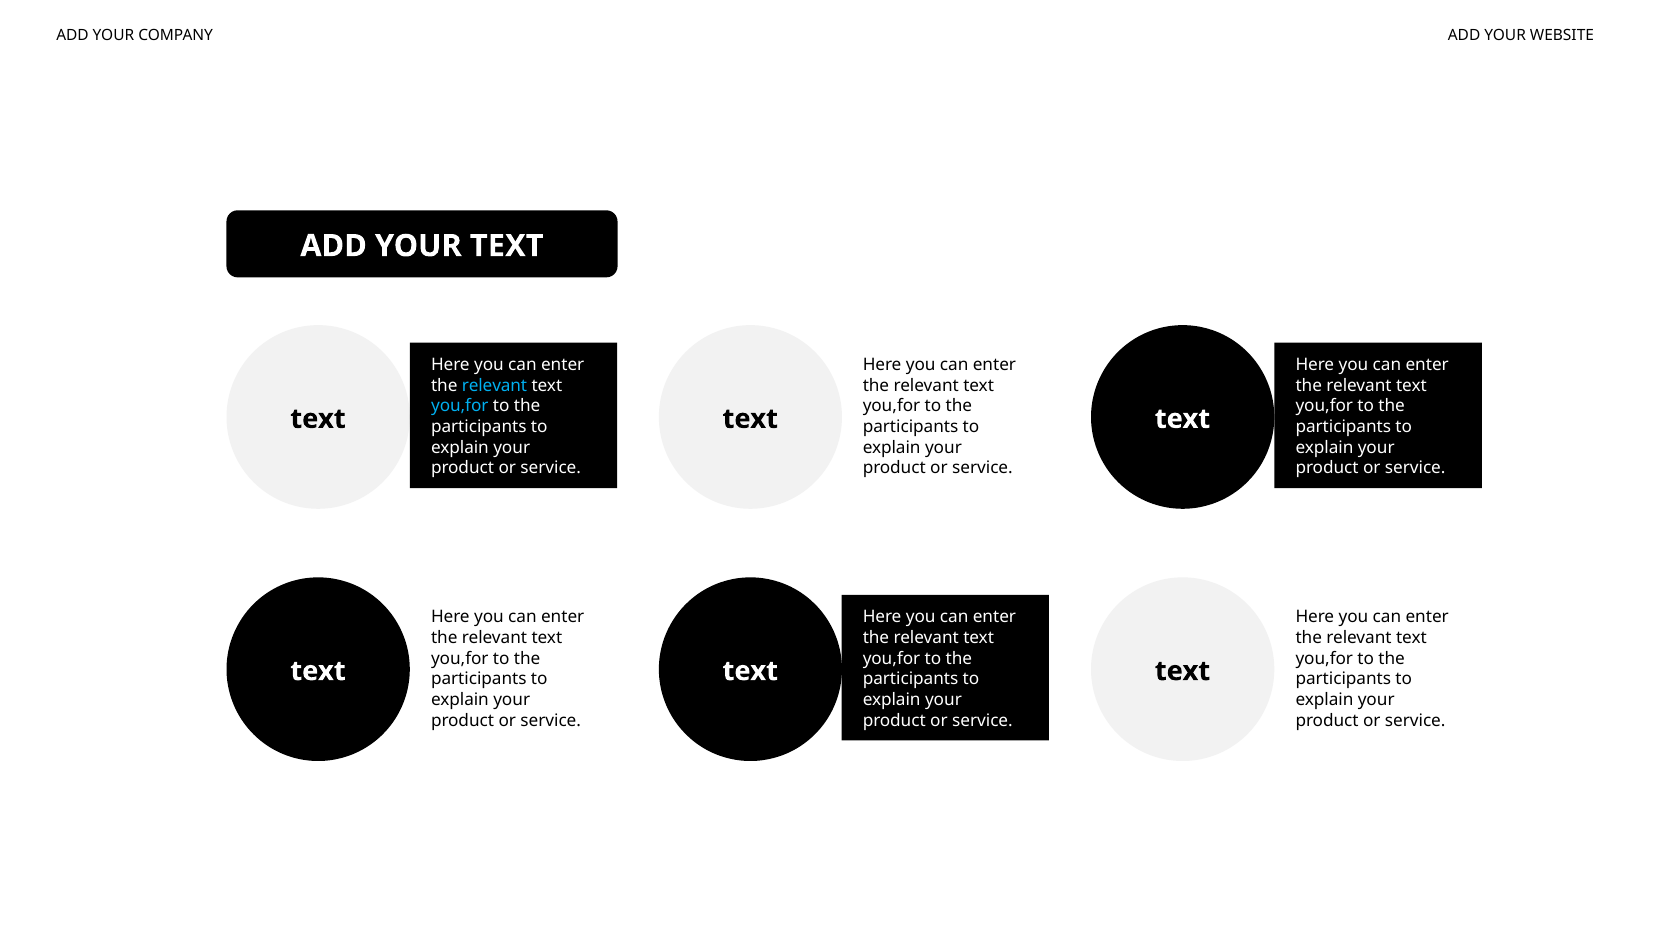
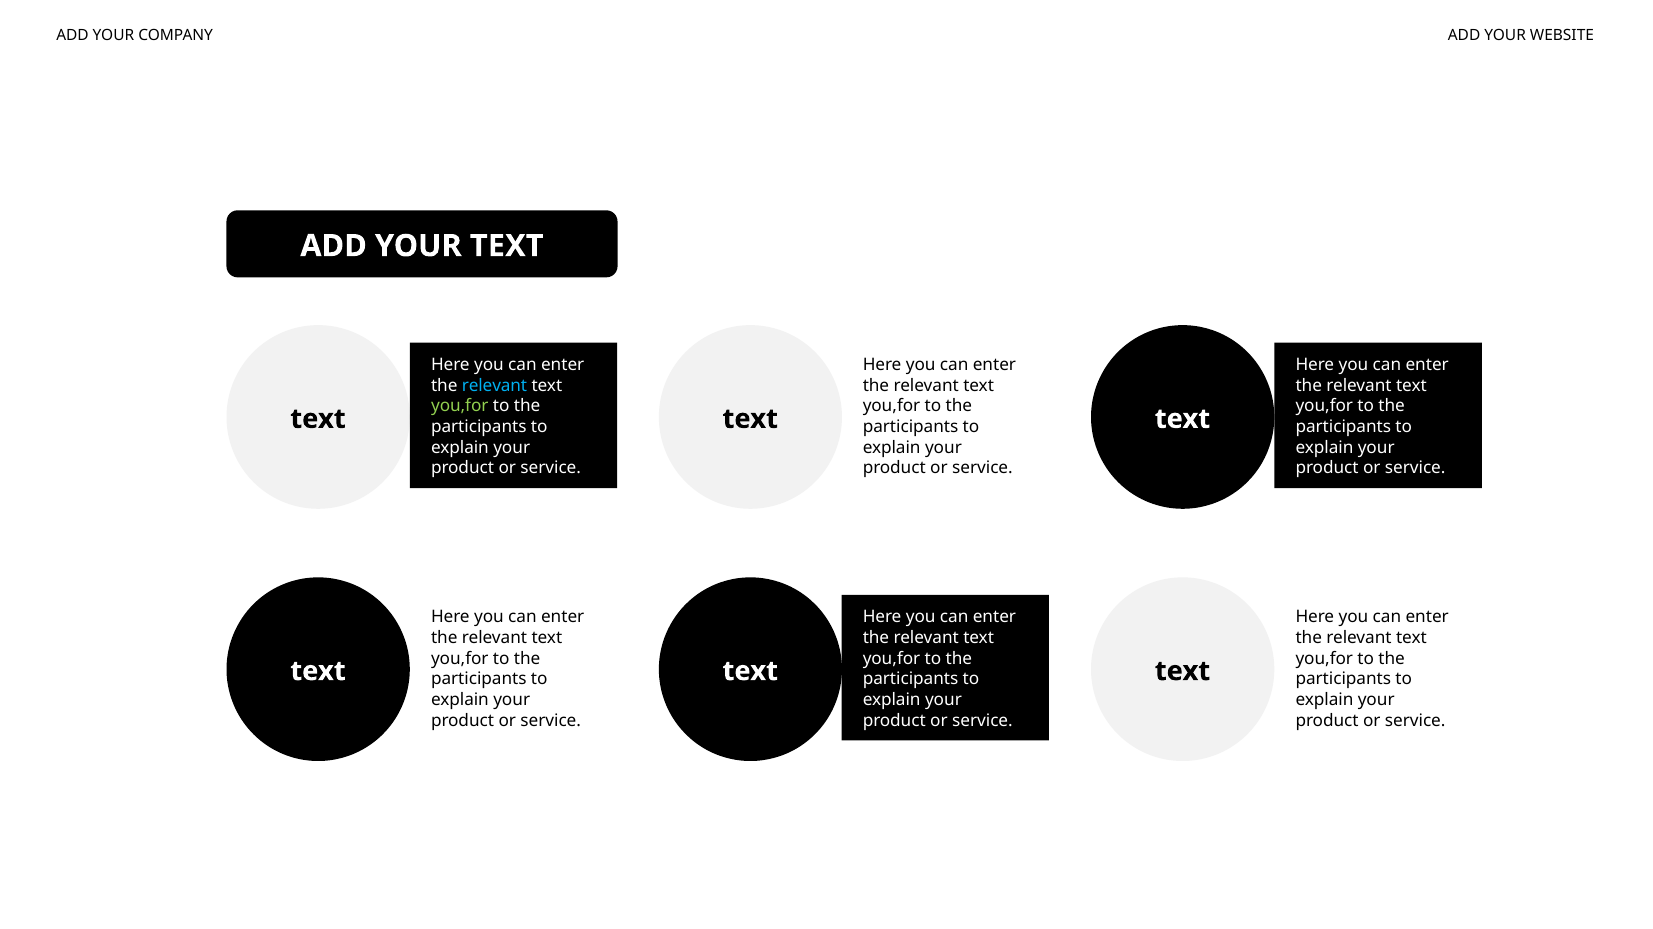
you,for colour: light blue -> light green (460, 406)
